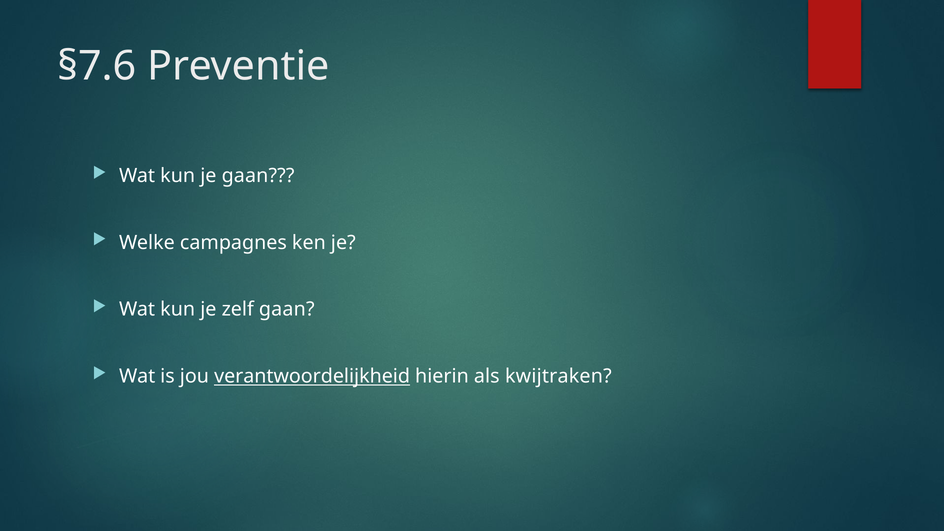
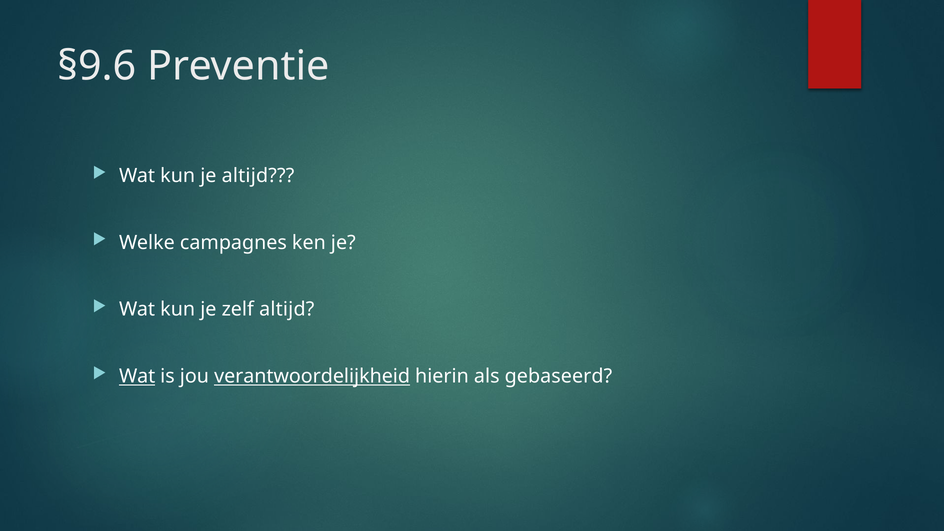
§7.6: §7.6 -> §9.6 (97, 66)
je gaan: gaan -> altijd (258, 176)
zelf gaan: gaan -> altijd (287, 309)
Wat underline: none -> present (137, 376)
kwijtraken: kwijtraken -> gebaseerd (558, 376)
